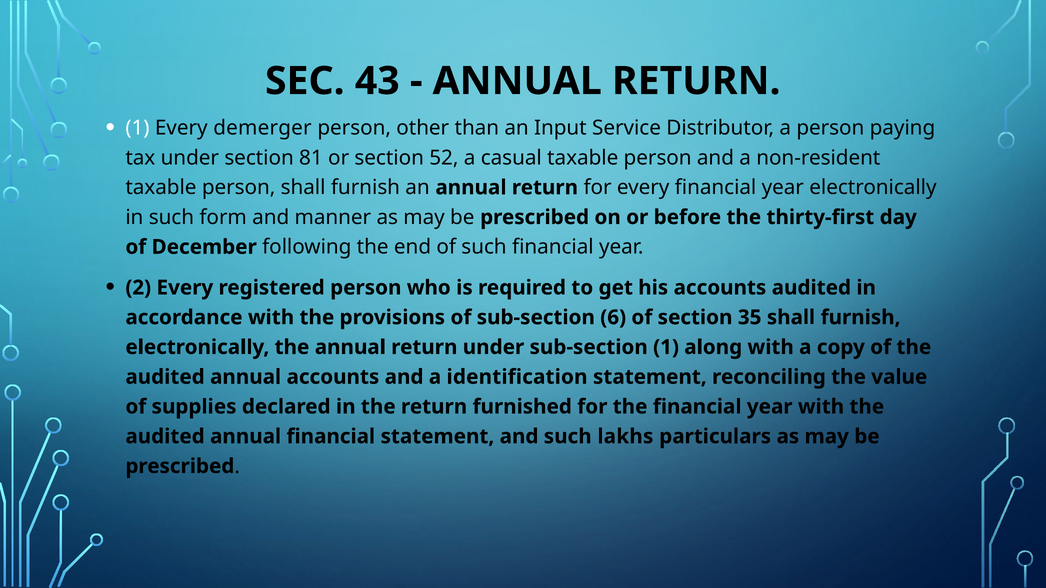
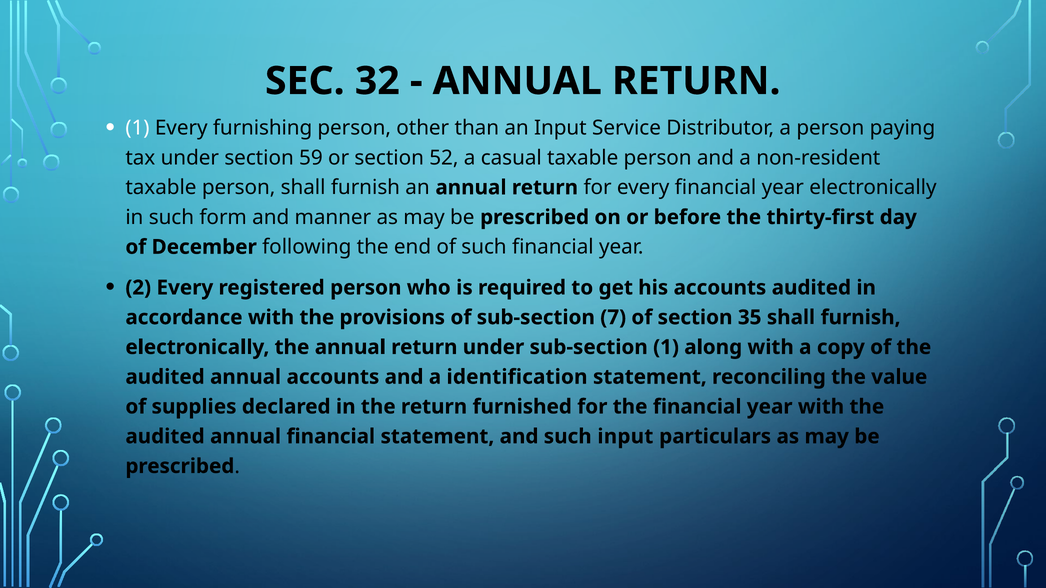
43: 43 -> 32 (377, 81)
demerger: demerger -> furnishing (263, 128)
81: 81 -> 59 (311, 158)
6: 6 -> 7 (613, 318)
such lakhs: lakhs -> input (625, 437)
